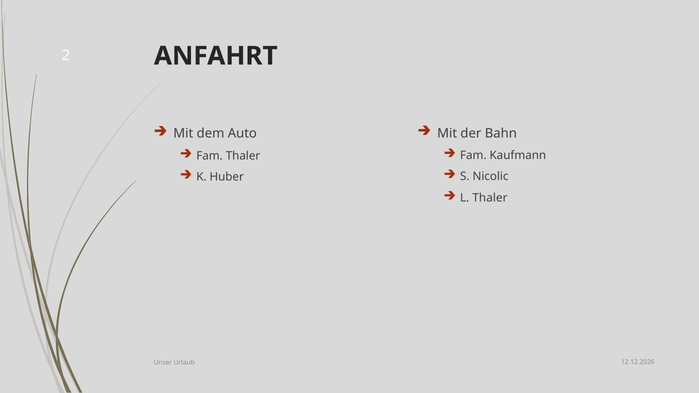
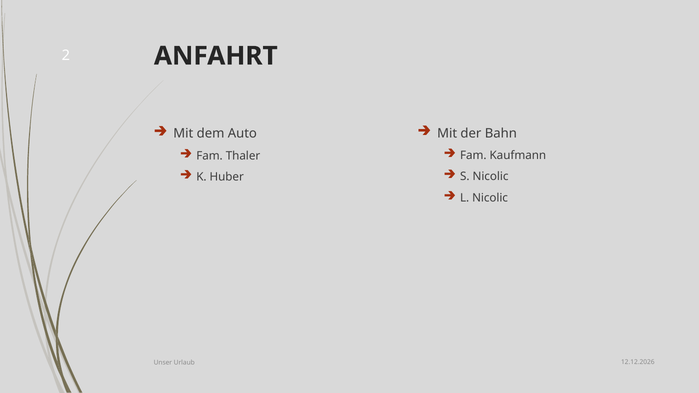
L Thaler: Thaler -> Nicolic (490, 198)
